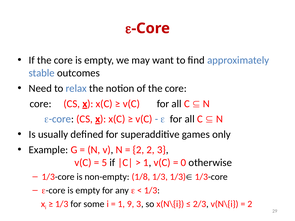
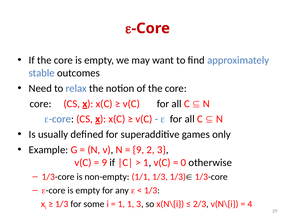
2: 2 -> 9 (138, 150)
5: 5 -> 9 (104, 163)
1/8: 1/8 -> 1/1 (141, 177)
1 9: 9 -> 1 (131, 204)
2: 2 -> 4 (250, 204)
